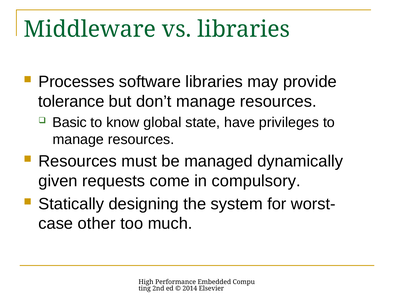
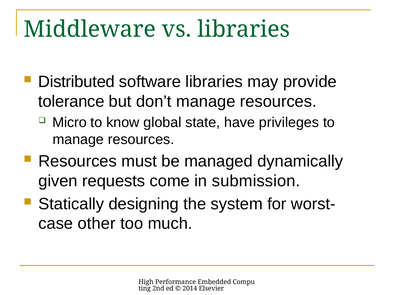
Processes: Processes -> Distributed (76, 82)
Basic: Basic -> Micro (70, 123)
compulsory: compulsory -> submission (256, 181)
